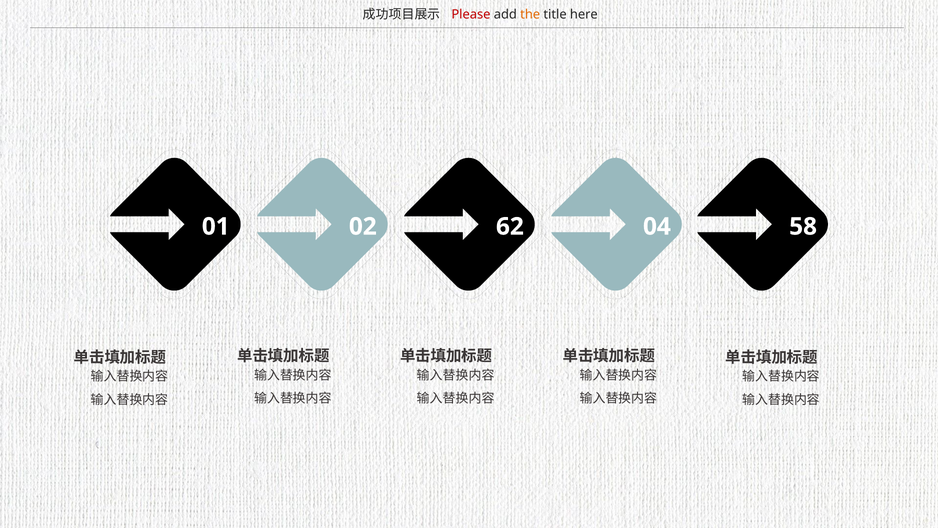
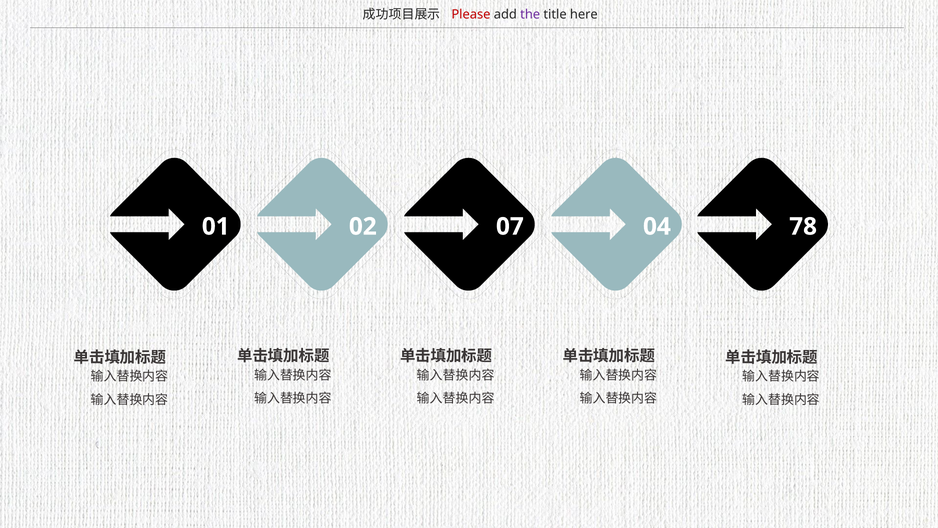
the colour: orange -> purple (530, 15)
62: 62 -> 07 (510, 226)
58: 58 -> 78 (803, 226)
